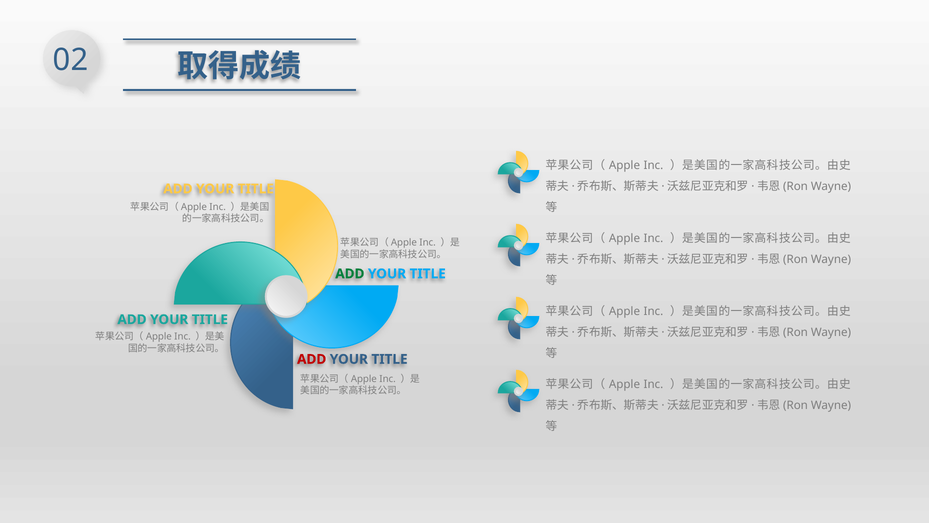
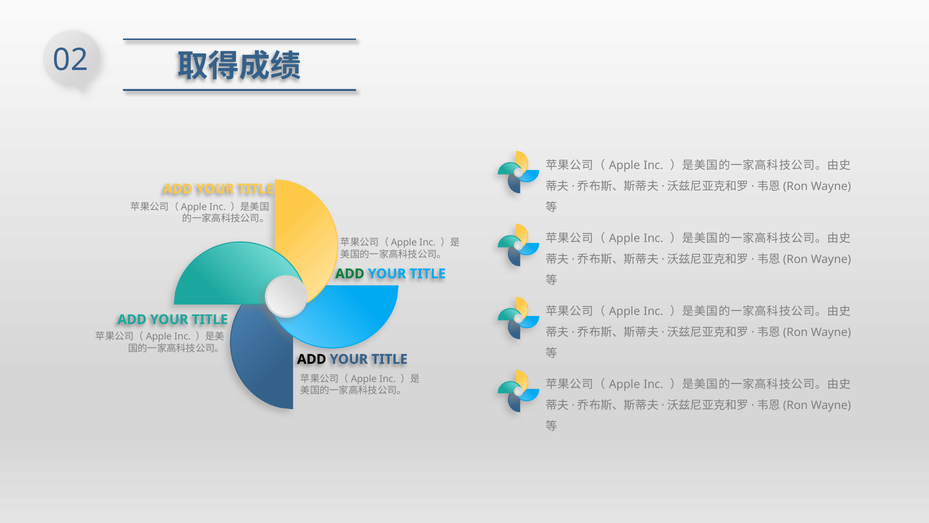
ADD colour: red -> black (312, 359)
